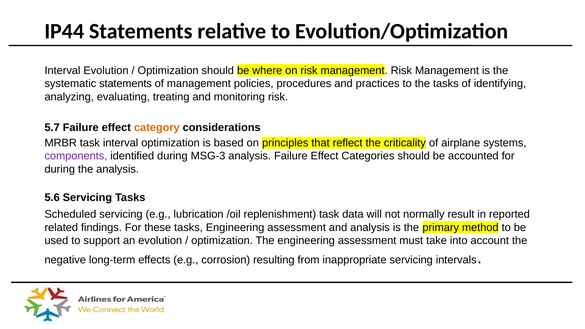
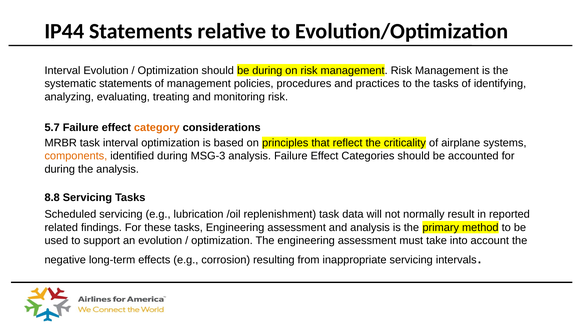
be where: where -> during (267, 70)
components colour: purple -> orange (76, 156)
5.6: 5.6 -> 8.8 (52, 198)
